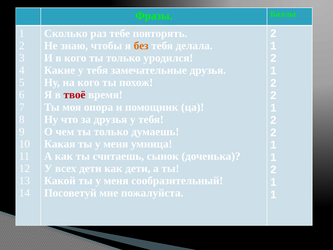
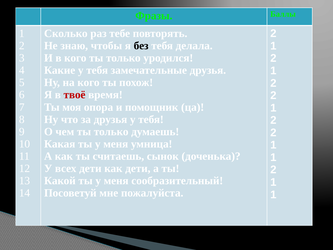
без colour: orange -> black (141, 46)
